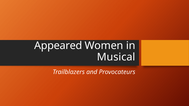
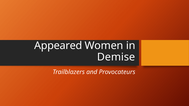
Musical: Musical -> Demise (116, 57)
